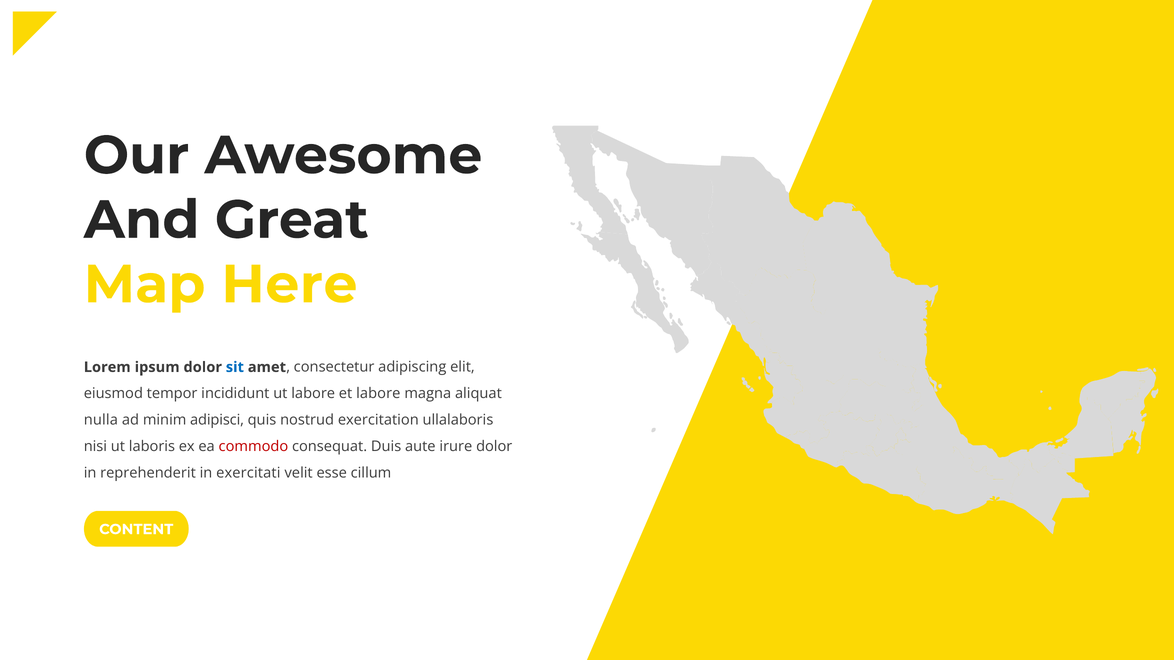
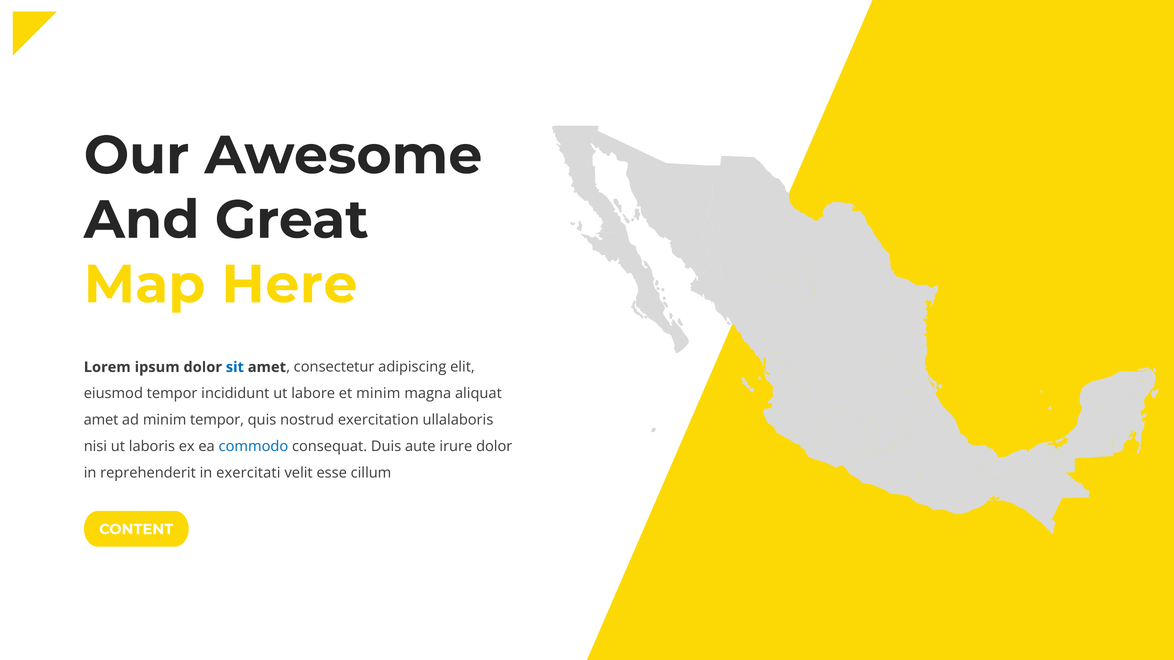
et labore: labore -> minim (378, 394)
nulla: nulla -> amet (101, 420)
minim adipisci: adipisci -> tempor (217, 420)
commodo colour: red -> blue (253, 447)
